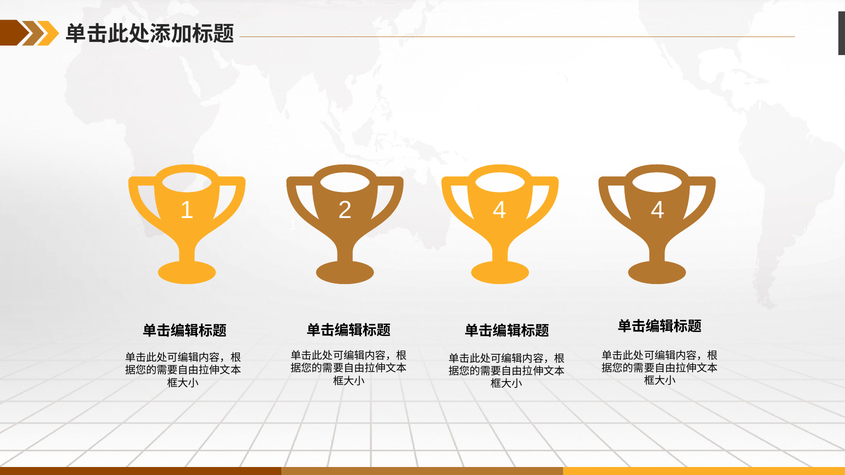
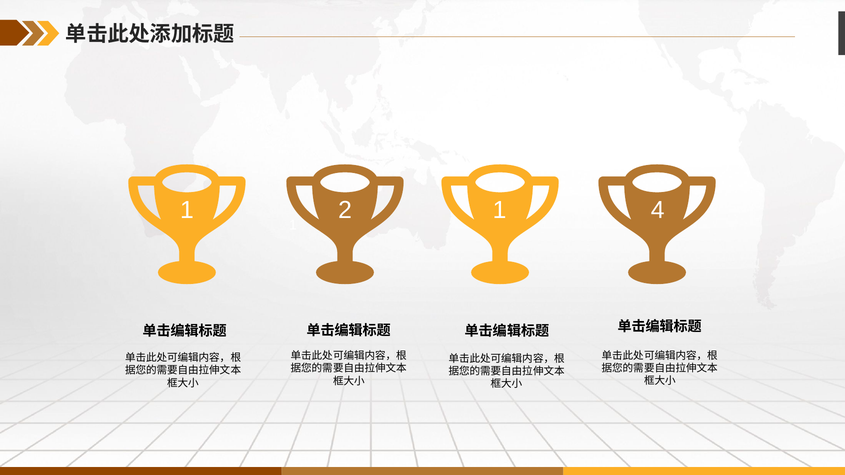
2 4: 4 -> 1 (500, 210)
